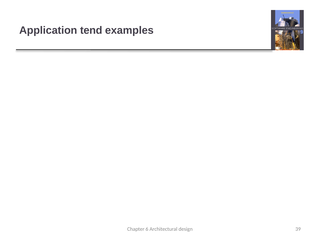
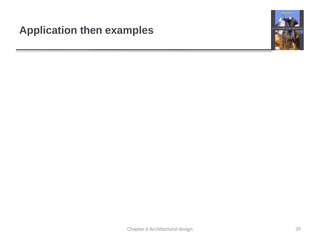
tend: tend -> then (91, 30)
